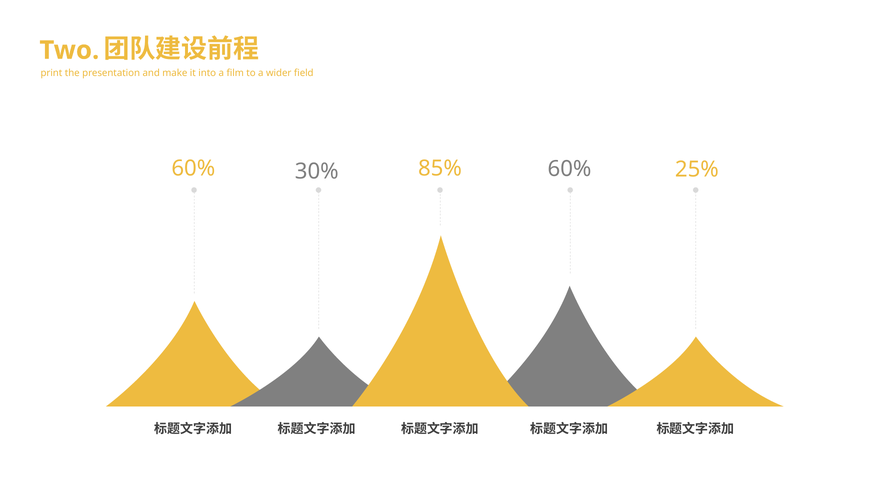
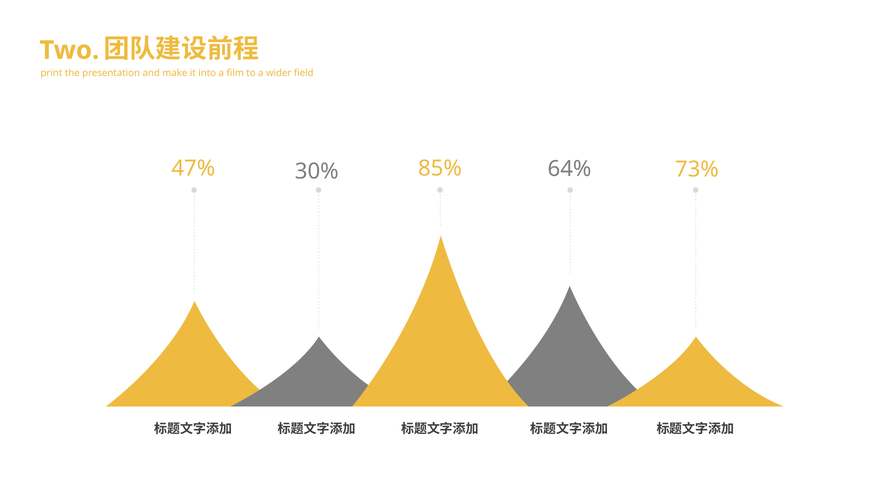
25%: 25% -> 73% (697, 169)
60%: 60% -> 47% (193, 168)
30% 60%: 60% -> 64% (570, 169)
